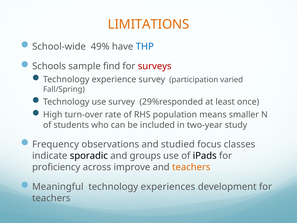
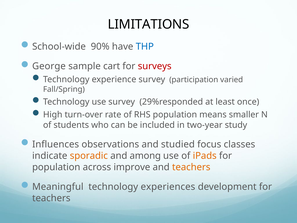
LIMITATIONS colour: orange -> black (148, 24)
49%: 49% -> 90% (100, 46)
Schools: Schools -> George (49, 66)
find: find -> cart (112, 66)
Frequency: Frequency -> Influences (56, 144)
sporadic colour: black -> orange (89, 156)
groups: groups -> among (145, 156)
iPads colour: black -> orange (205, 156)
proficiency: proficiency -> population (56, 167)
